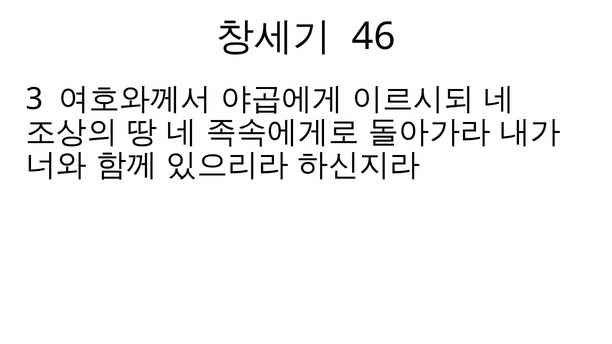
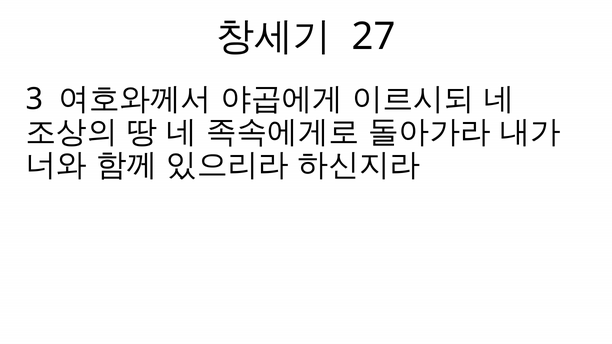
46: 46 -> 27 (374, 37)
